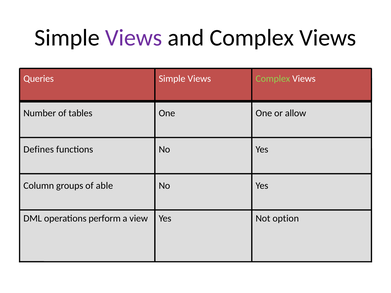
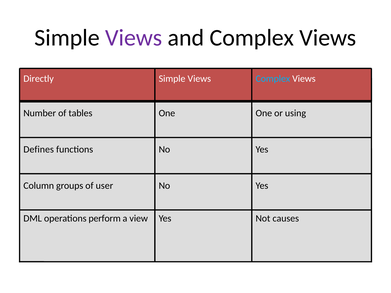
Queries: Queries -> Directly (39, 79)
Complex colour: light green -> light blue (273, 79)
allow: allow -> using (296, 113)
able: able -> user (104, 186)
option: option -> causes (286, 219)
